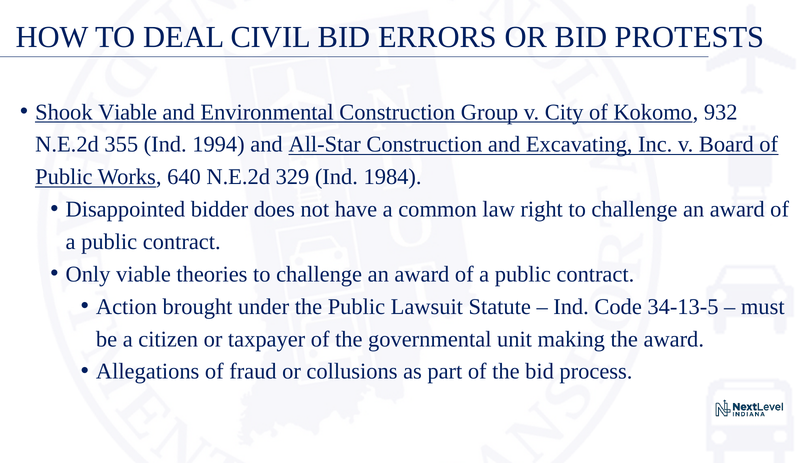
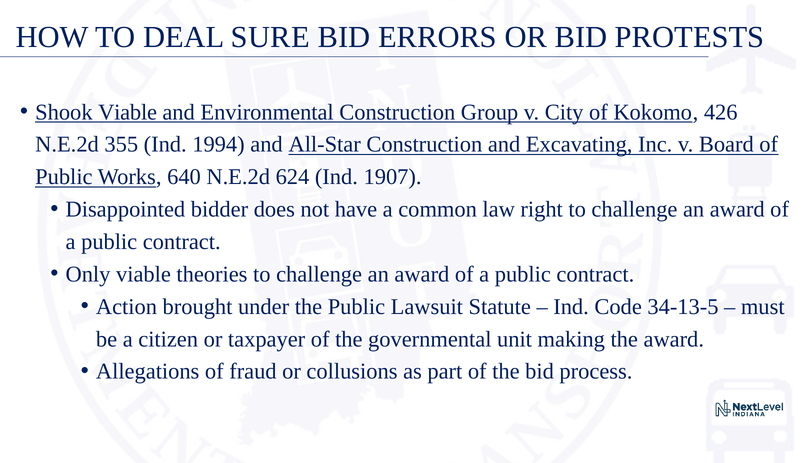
CIVIL: CIVIL -> SURE (270, 37)
932: 932 -> 426 (721, 112)
329: 329 -> 624 (293, 177)
1984: 1984 -> 1907 (393, 177)
